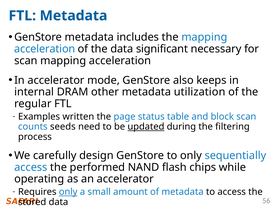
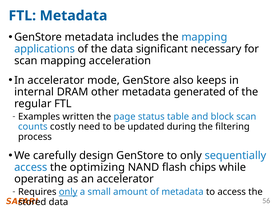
acceleration: acceleration -> applications (45, 49)
utilization: utilization -> generated (200, 92)
seeds: seeds -> costly (63, 127)
updated underline: present -> none (146, 127)
performed: performed -> optimizing (97, 167)
